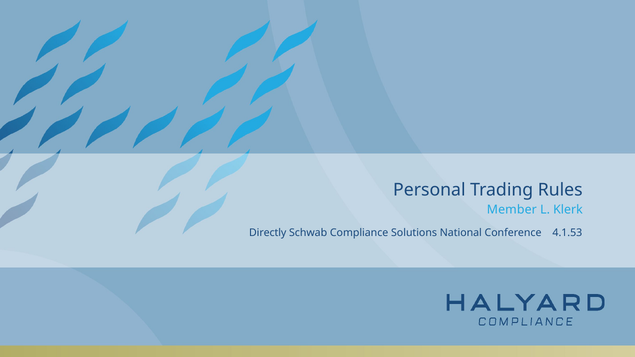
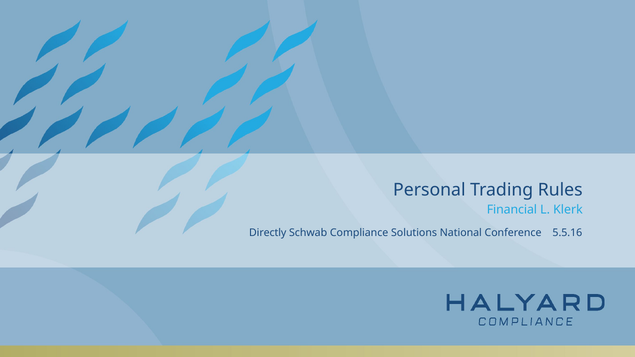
Member: Member -> Financial (512, 210)
4.1.53: 4.1.53 -> 5.5.16 (567, 233)
